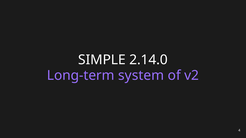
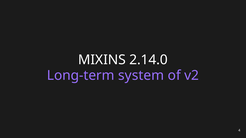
SIMPLE: SIMPLE -> MIXINS (102, 60)
